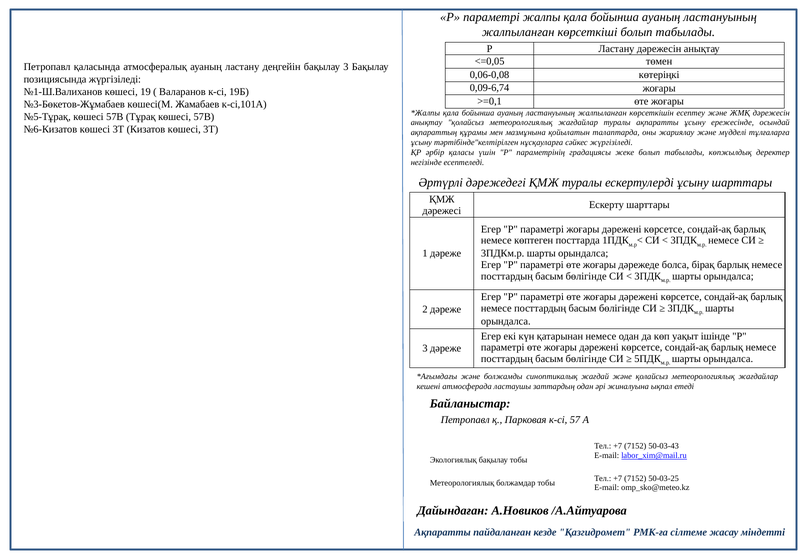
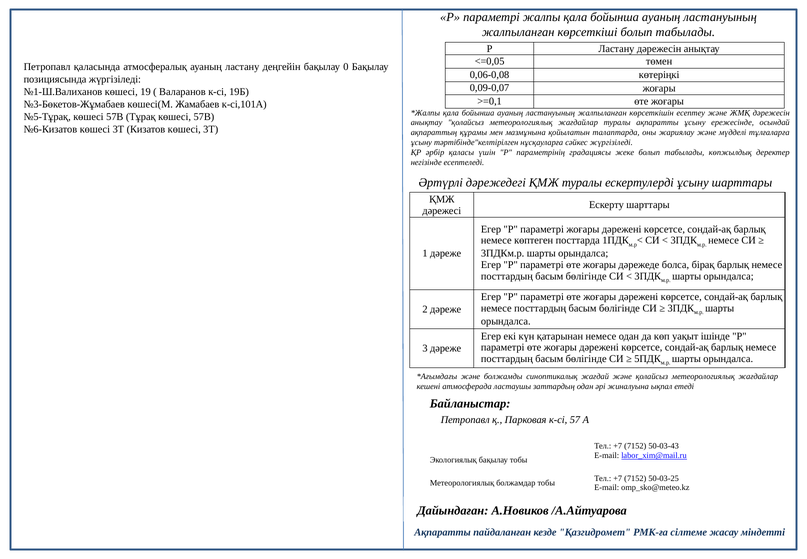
бақылау 3: 3 -> 0 (346, 67)
0,09-6,74: 0,09-6,74 -> 0,09-0,07 (490, 88)
